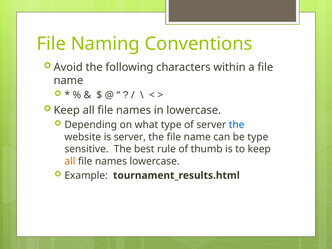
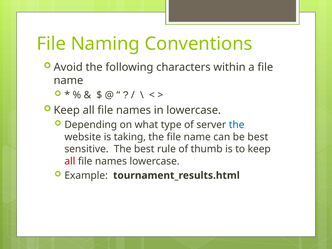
is server: server -> taking (130, 137)
be type: type -> best (258, 137)
all colour: orange -> red (70, 161)
